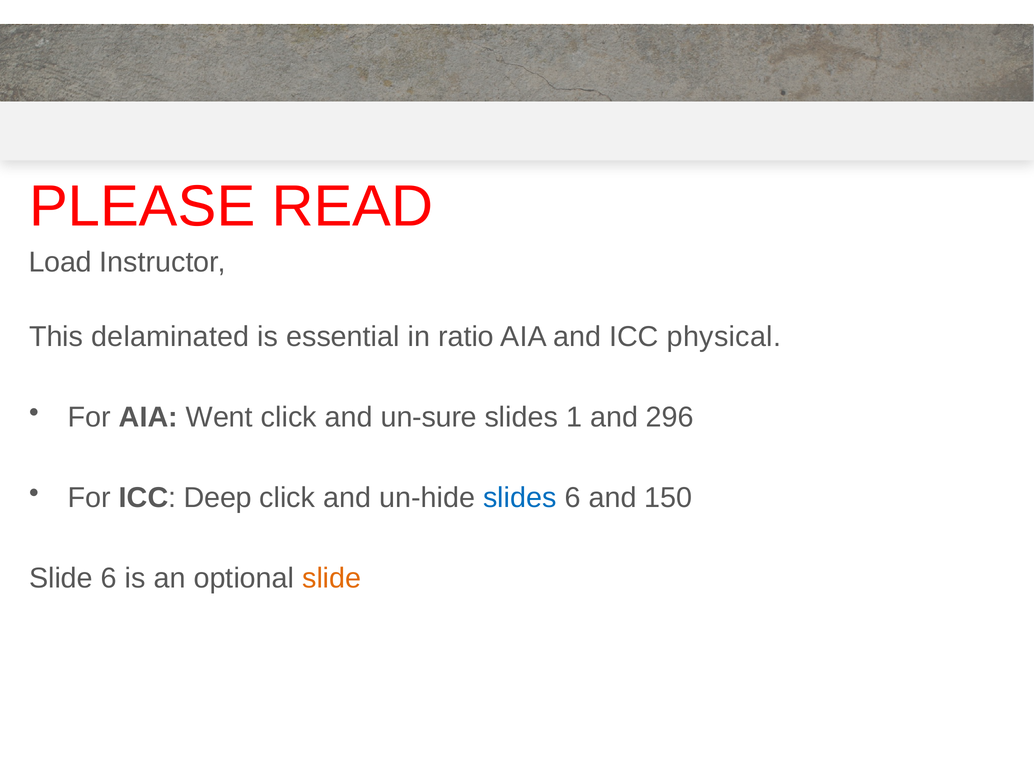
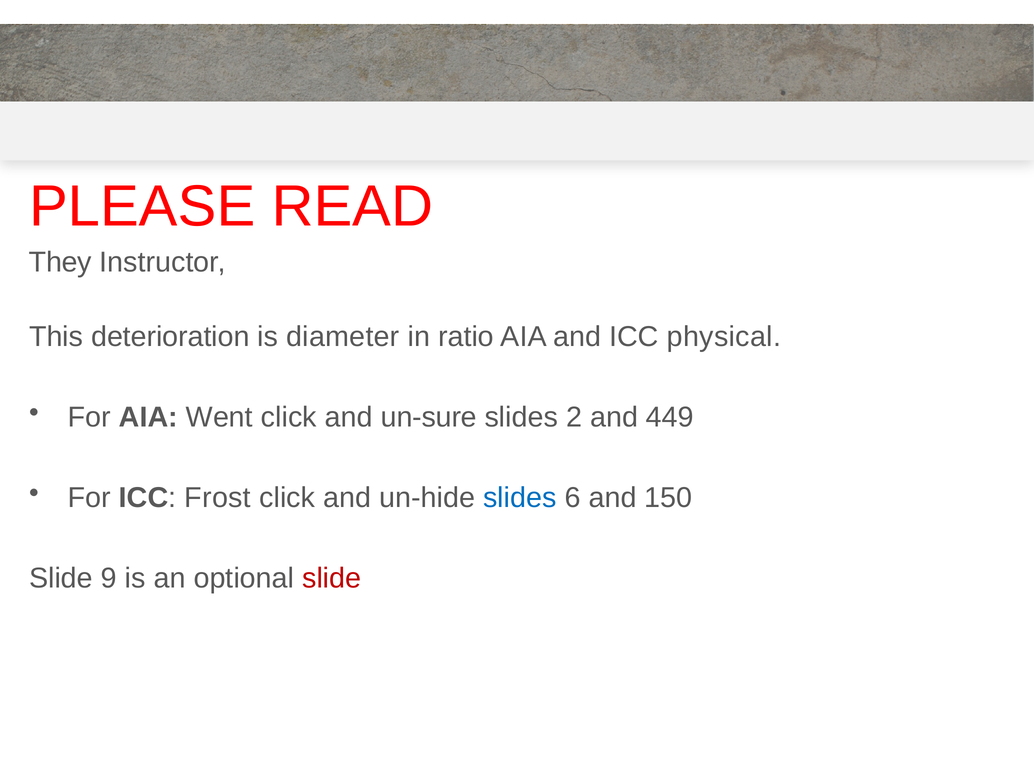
Load: Load -> They (60, 262)
delaminated: delaminated -> deterioration (170, 337)
essential: essential -> diameter (343, 337)
1: 1 -> 2 (574, 418)
296: 296 -> 449 (670, 418)
Deep: Deep -> Frost (218, 498)
Slide 6: 6 -> 9 (109, 578)
slide colour: orange -> red (332, 578)
